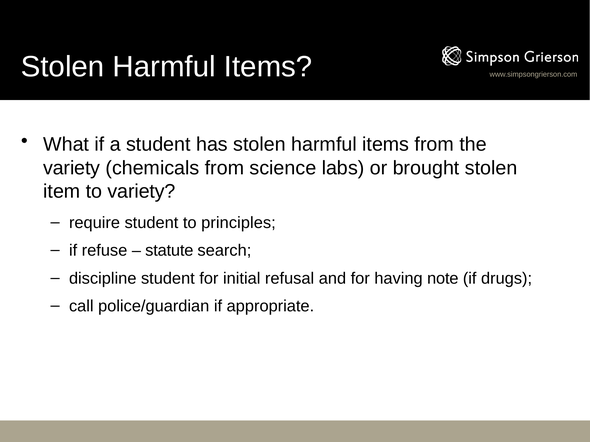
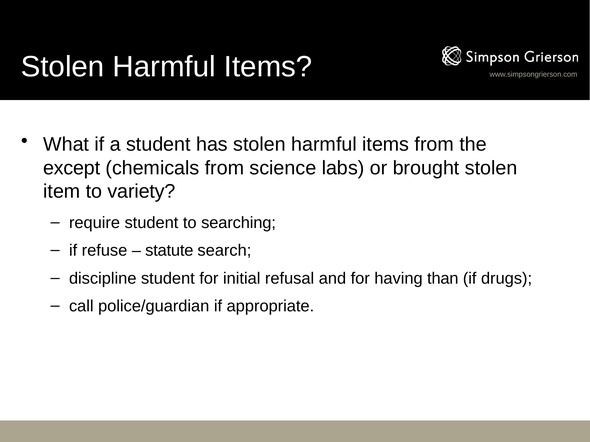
variety: variety -> except (72, 168)
principles: principles -> searching (239, 223)
note: note -> than (443, 279)
